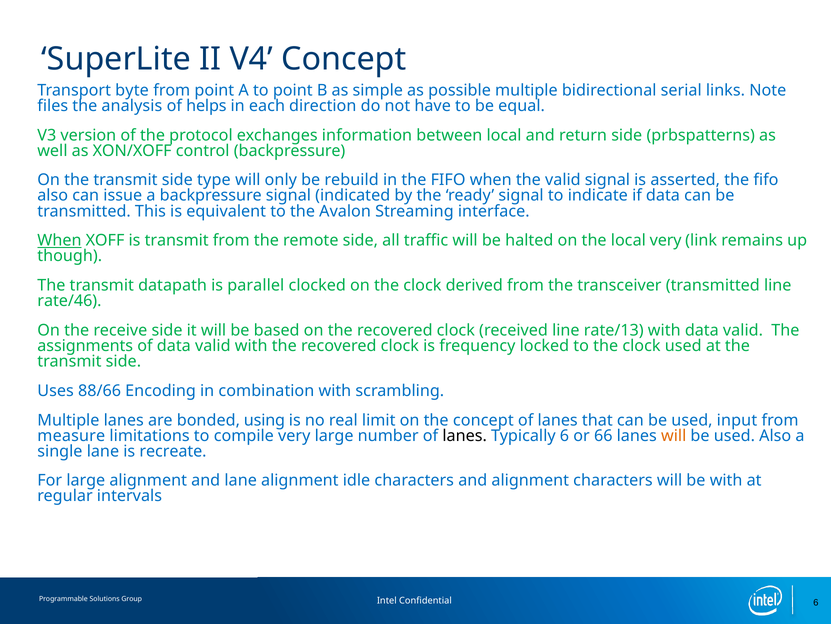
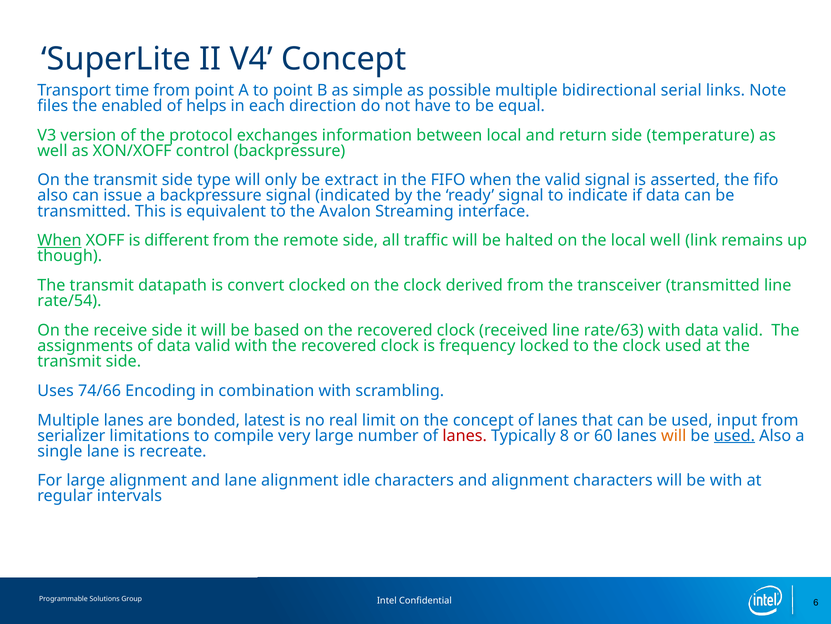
byte: byte -> time (132, 90)
analysis: analysis -> enabled (132, 106)
prbspatterns: prbspatterns -> temperature (701, 135)
rebuild: rebuild -> extract (351, 180)
is transmit: transmit -> different (177, 240)
local very: very -> well (665, 240)
parallel: parallel -> convert (256, 285)
rate/46: rate/46 -> rate/54 (69, 301)
rate/13: rate/13 -> rate/63 (614, 330)
88/66: 88/66 -> 74/66 (100, 390)
using: using -> latest (264, 420)
measure: measure -> serializer (71, 435)
lanes colour: black -> red (465, 435)
Typically 6: 6 -> 8 (564, 435)
66: 66 -> 60 (603, 435)
used underline: none -> present (734, 435)
